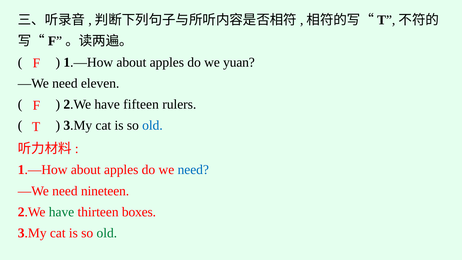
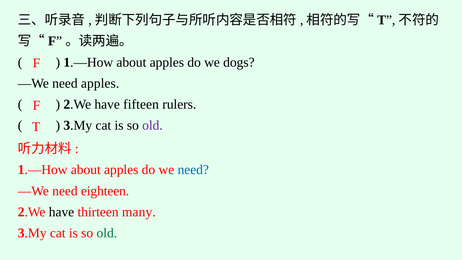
yuan: yuan -> dogs (239, 62)
need eleven: eleven -> apples (100, 83)
old colour: blue -> purple (152, 125)
nineteen: nineteen -> eighteen (105, 191)
have colour: green -> black (62, 212)
boxes: boxes -> many (139, 212)
